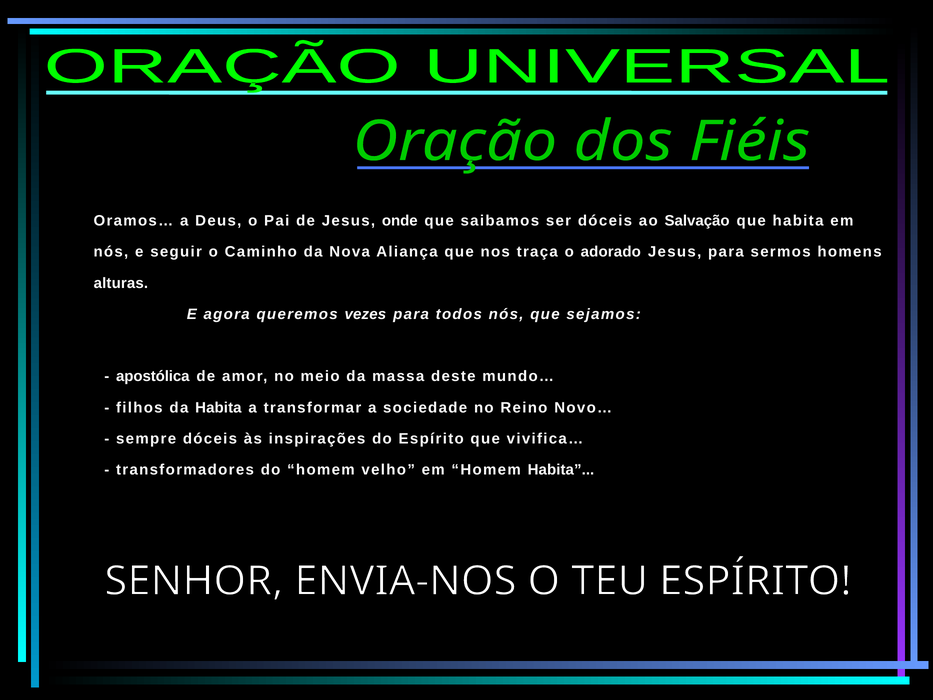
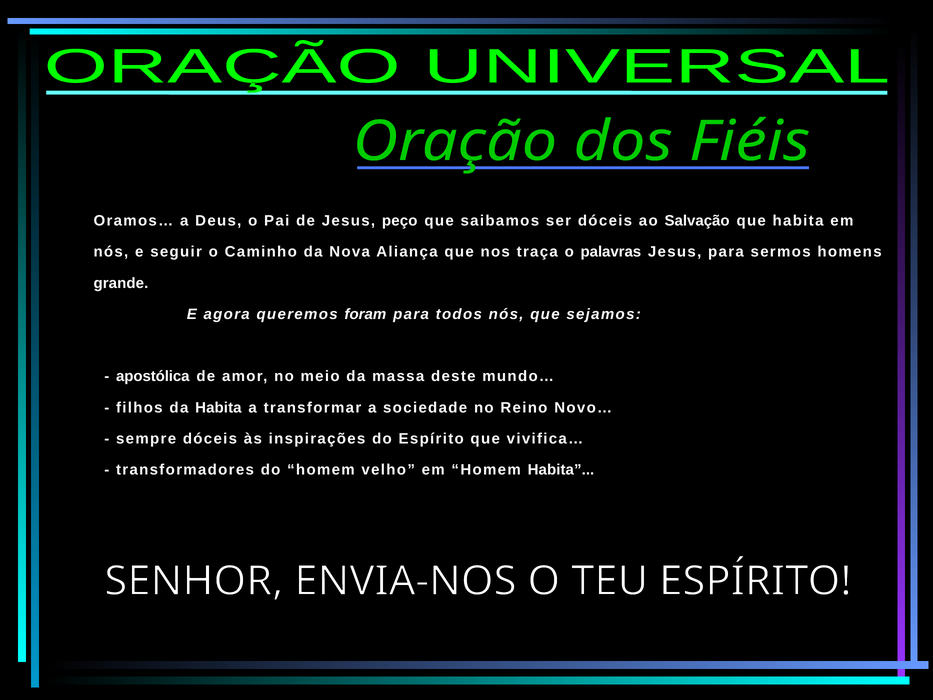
onde: onde -> peço (400, 221)
adorado: adorado -> palavras (611, 252)
alturas: alturas -> grande (121, 283)
vezes: vezes -> foram (365, 314)
